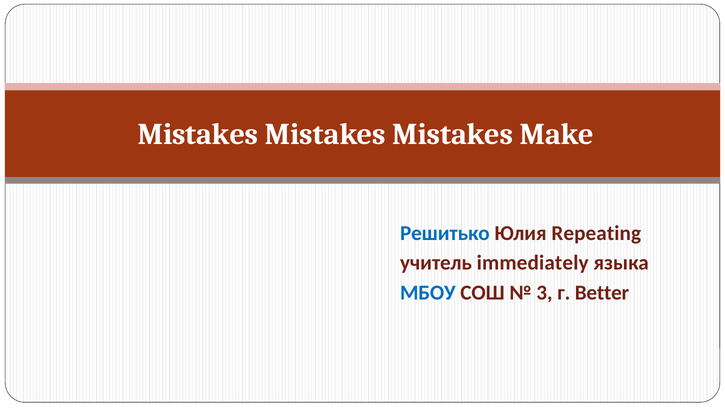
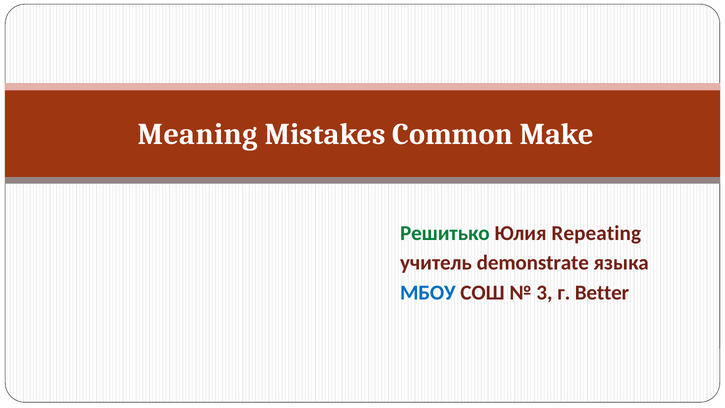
Mistakes: Mistakes -> Meaning (198, 134)
Mistakes: Mistakes -> Common (453, 134)
Решитько colour: blue -> green (445, 233)
immediately: immediately -> demonstrate (533, 263)
